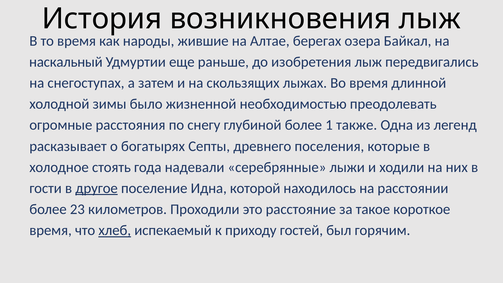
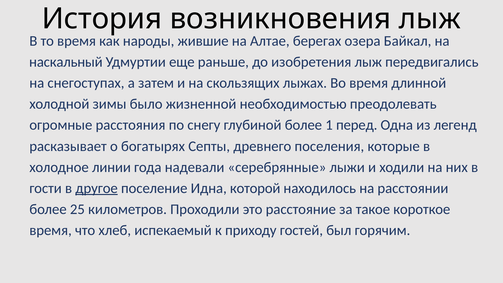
также: также -> перед (357, 125)
стоять: стоять -> линии (111, 167)
23: 23 -> 25 (77, 209)
хлеб underline: present -> none (115, 230)
